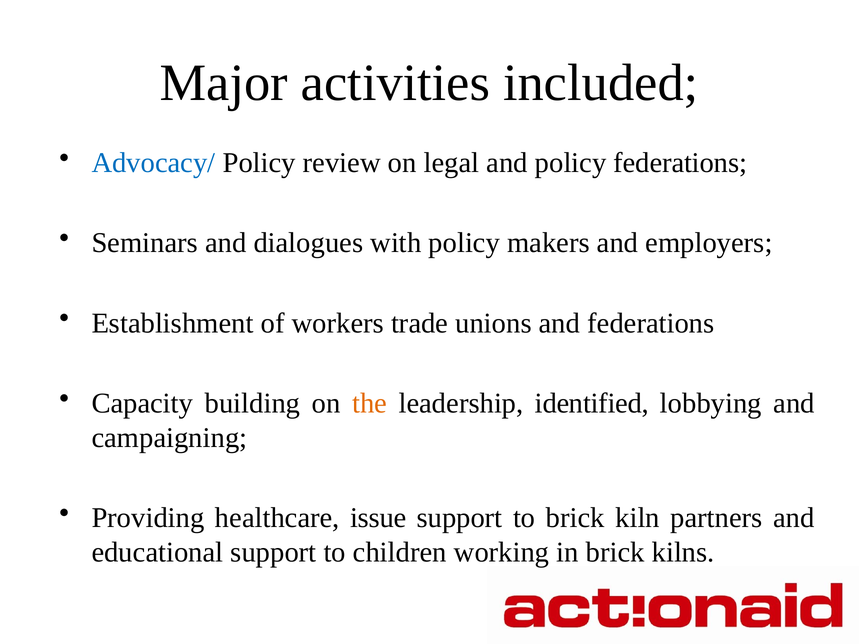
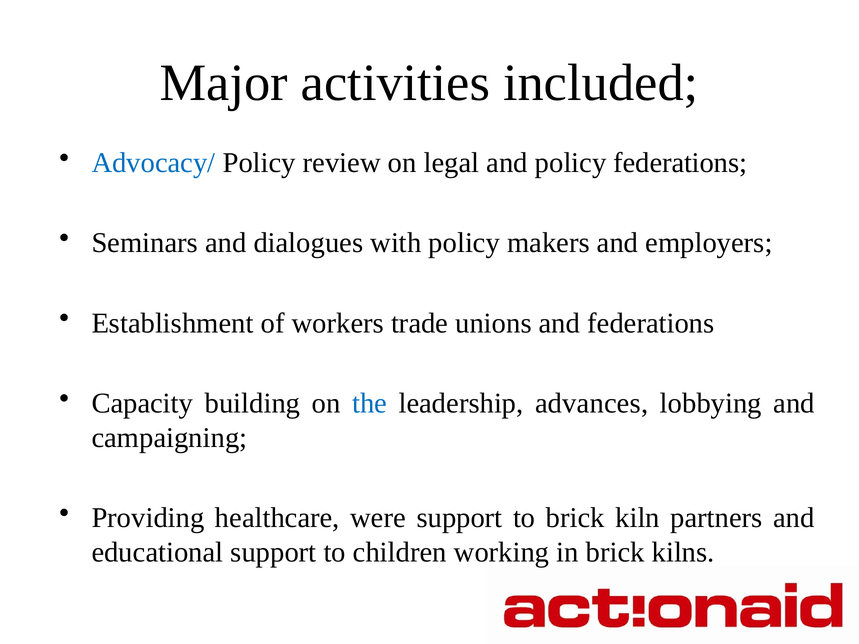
the colour: orange -> blue (370, 403)
identified: identified -> advances (592, 403)
issue: issue -> were (378, 518)
